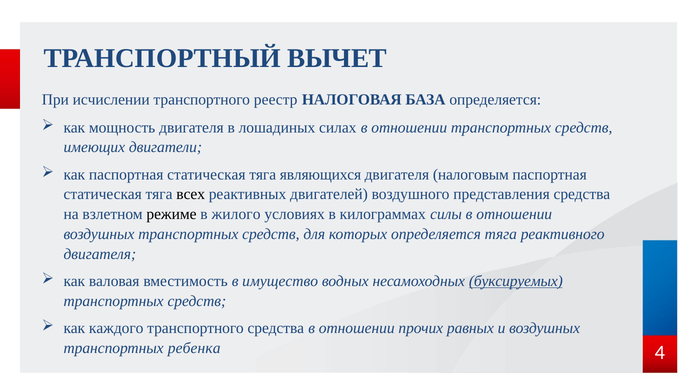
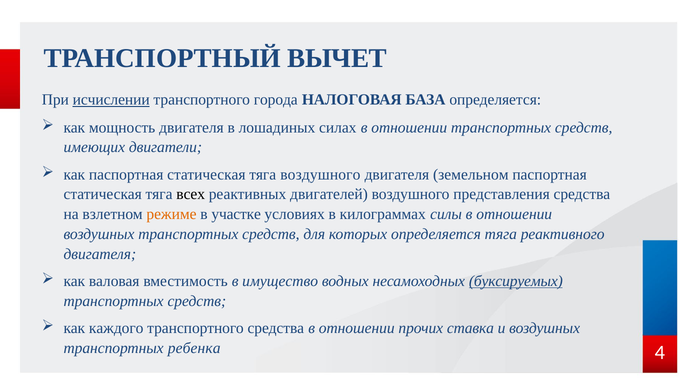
исчислении underline: none -> present (111, 100)
реестр: реестр -> города (276, 100)
тяга являющихся: являющихся -> воздушного (320, 175)
налоговым: налоговым -> земельном (471, 175)
режиме colour: black -> orange (171, 214)
жилого: жилого -> участке (236, 214)
равных: равных -> ставка (470, 328)
